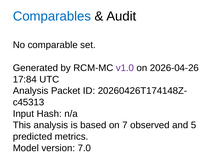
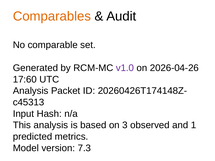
Comparables colour: blue -> orange (52, 16)
17:84: 17:84 -> 17:60 (25, 79)
7: 7 -> 3 (125, 125)
5: 5 -> 1 (194, 125)
7.0: 7.0 -> 7.3 (84, 148)
